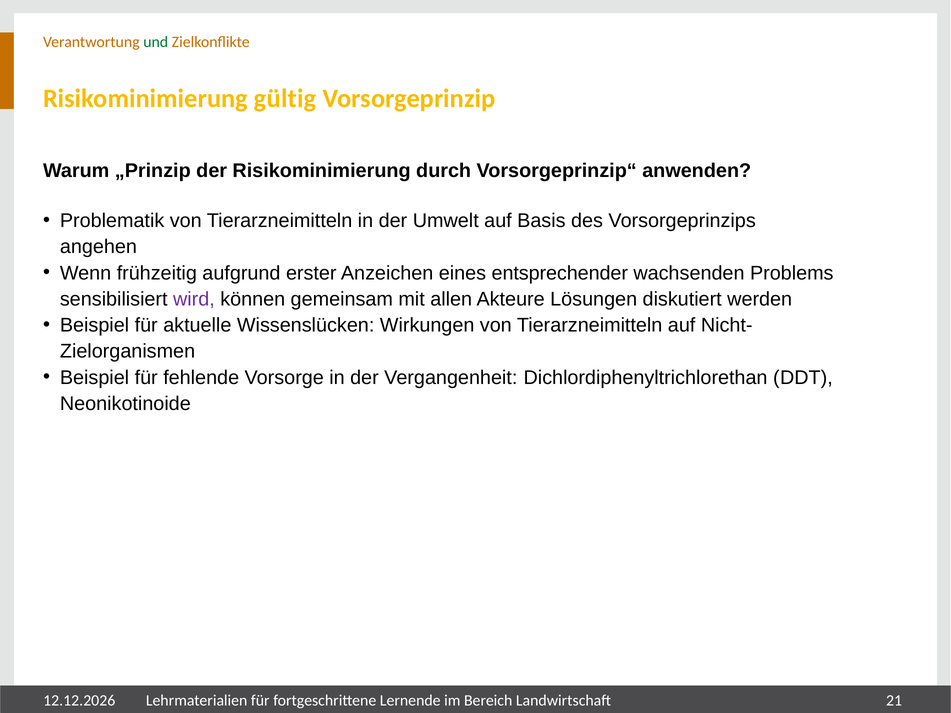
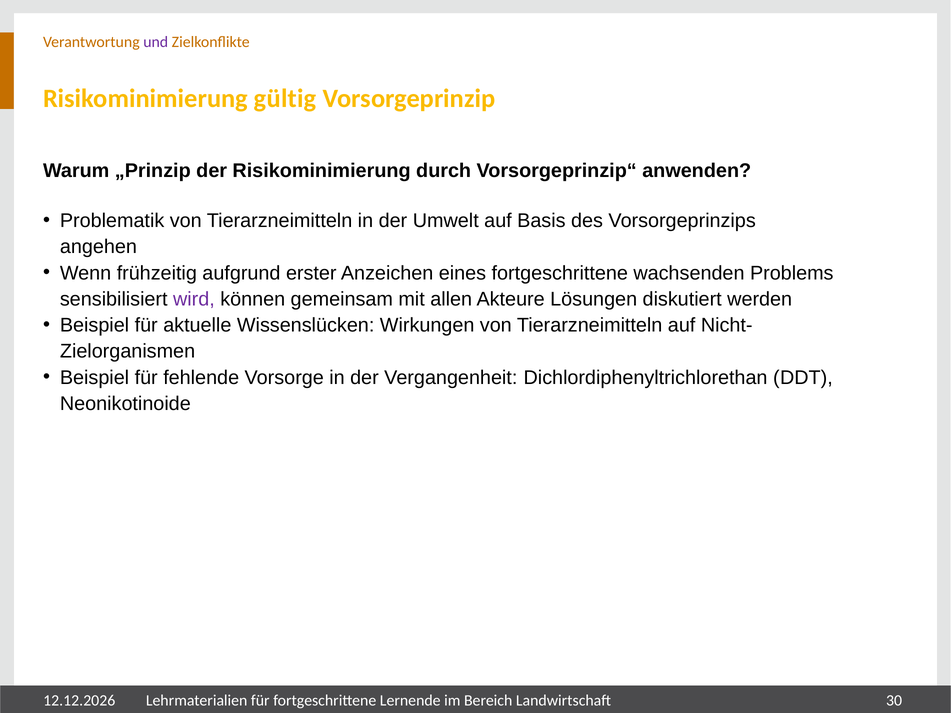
und colour: green -> purple (156, 42)
eines entsprechender: entsprechender -> fortgeschrittene (560, 273)
21: 21 -> 30 (894, 701)
